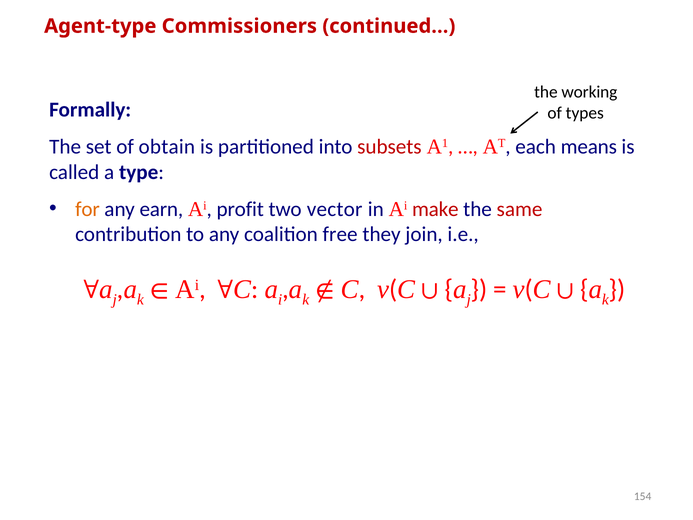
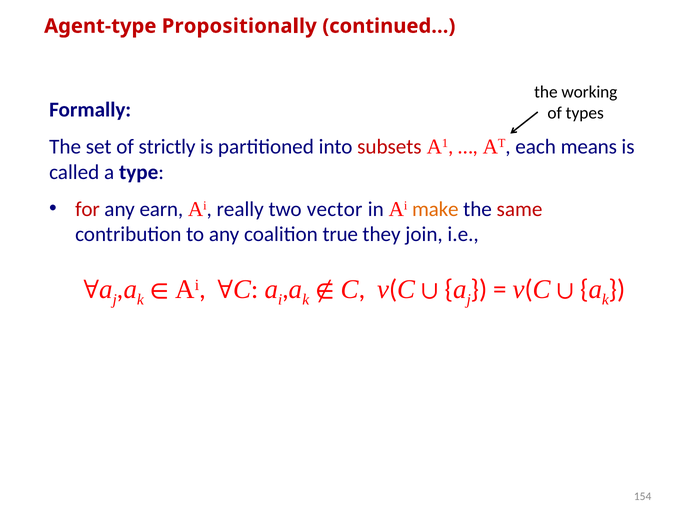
Commissioners: Commissioners -> Propositionally (239, 26)
obtain: obtain -> strictly (167, 147)
for colour: orange -> red (87, 209)
profit: profit -> really (240, 209)
make colour: red -> orange (435, 209)
free: free -> true (340, 234)
